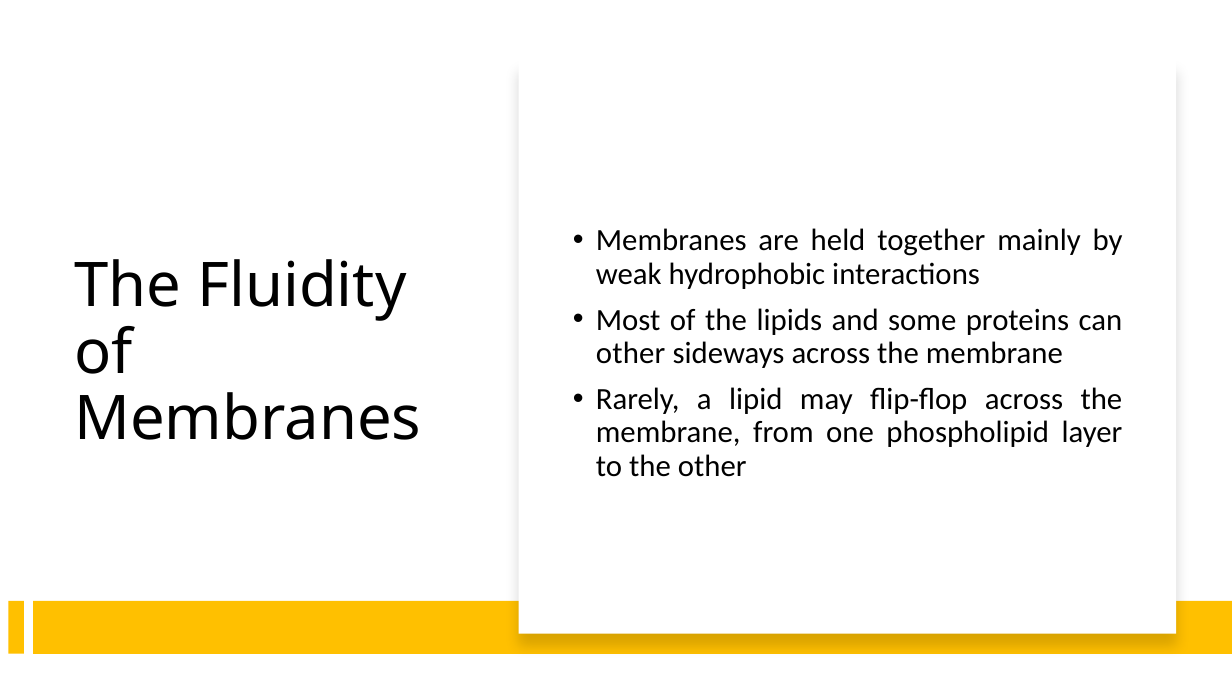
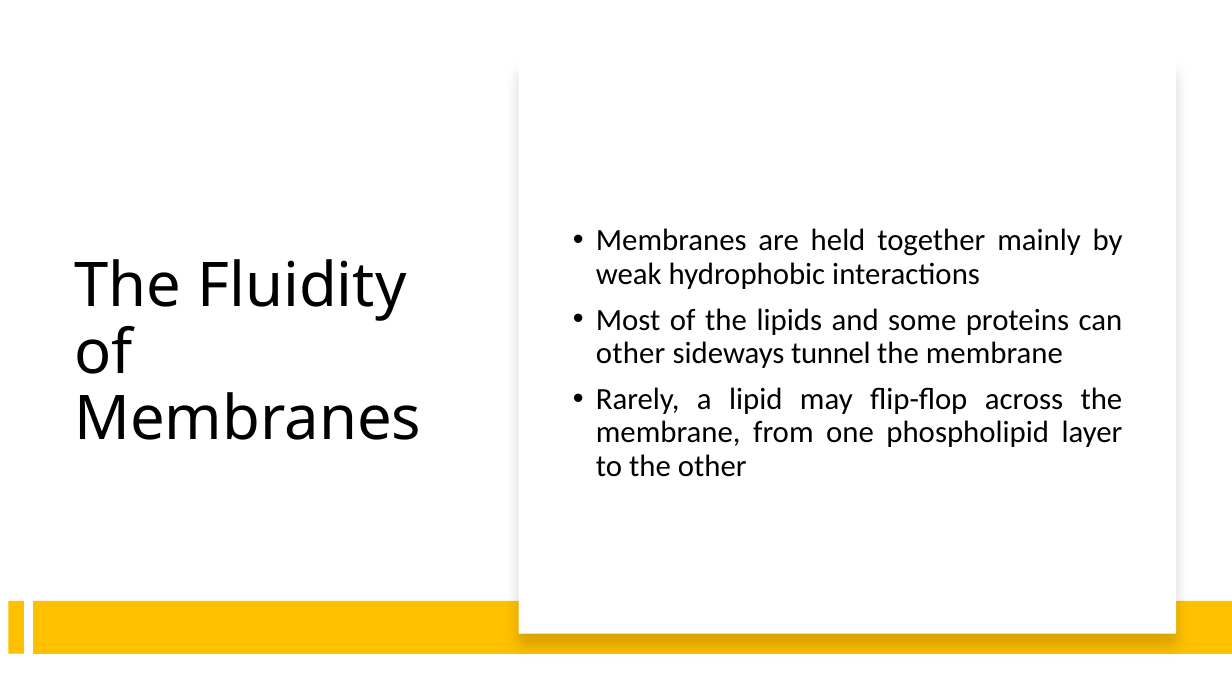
sideways across: across -> tunnel (831, 353)
